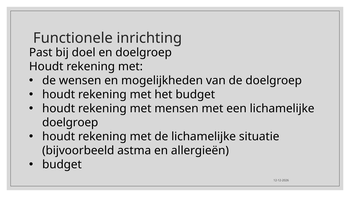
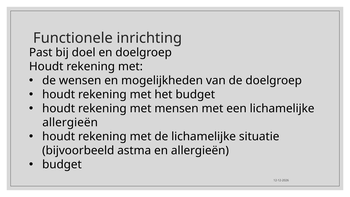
doelgroep: doelgroep -> allergieën (70, 122)
